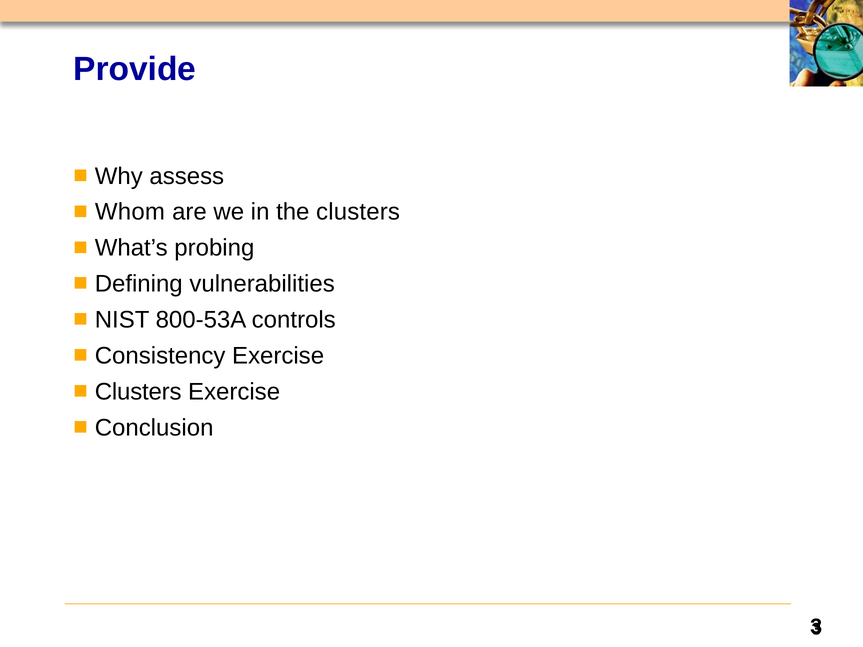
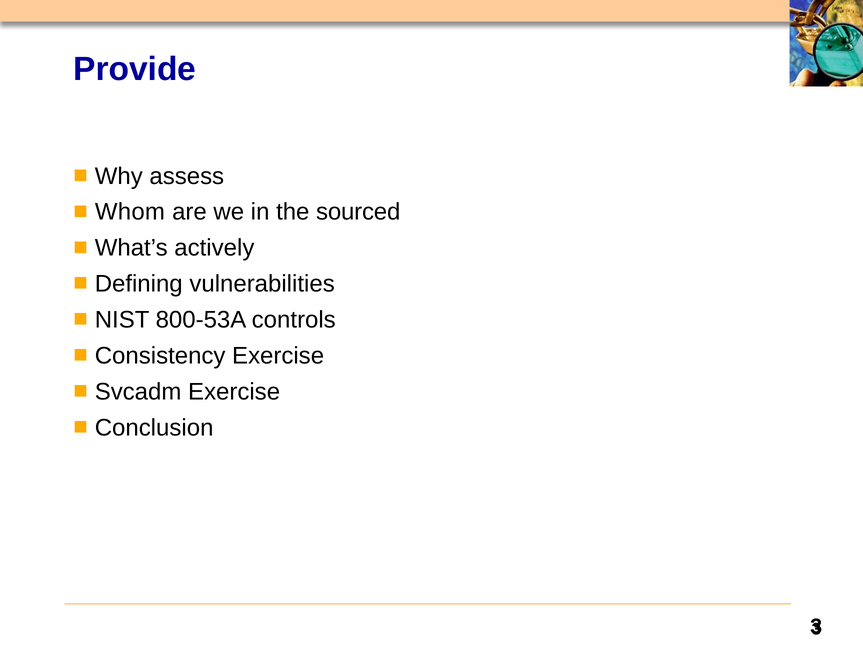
the clusters: clusters -> sourced (358, 212)
probing: probing -> actively (214, 248)
Clusters: Clusters -> Svcadm (138, 392)
